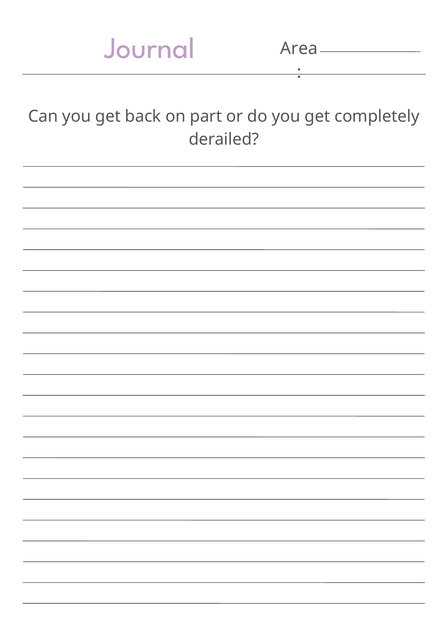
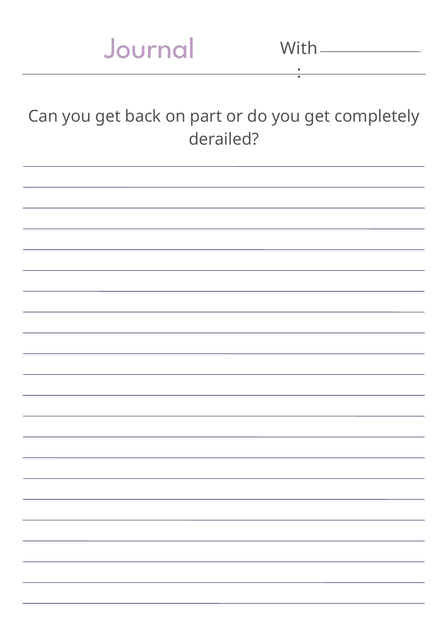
Area: Area -> With (299, 48)
